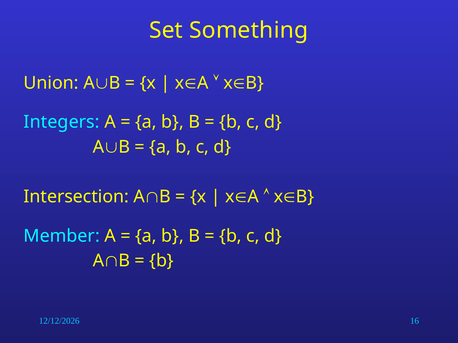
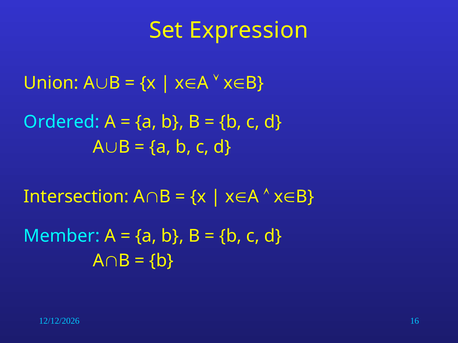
Something: Something -> Expression (249, 30)
Integers: Integers -> Ordered (62, 122)
